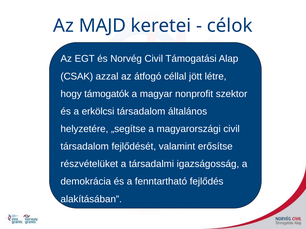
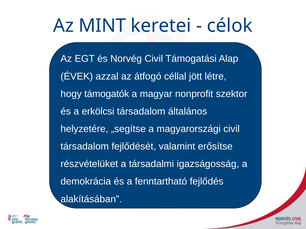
MAJD: MAJD -> MINT (102, 26)
CSAK: CSAK -> ÉVEK (77, 76)
